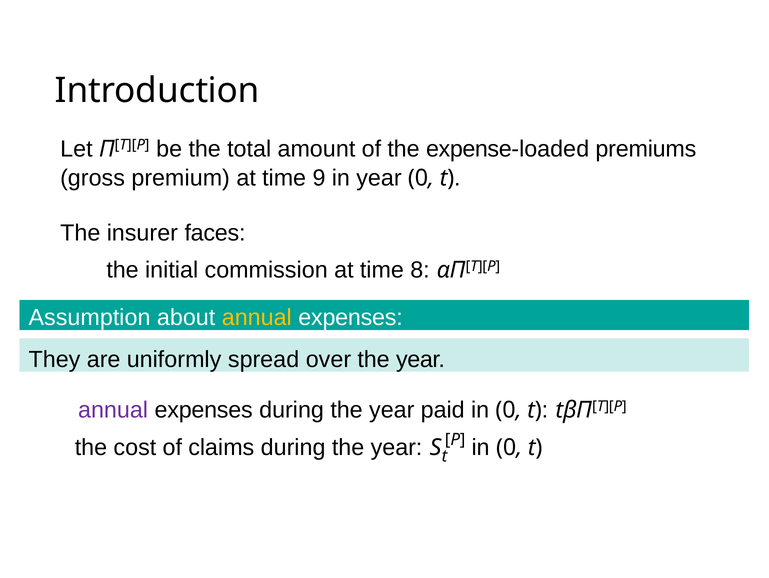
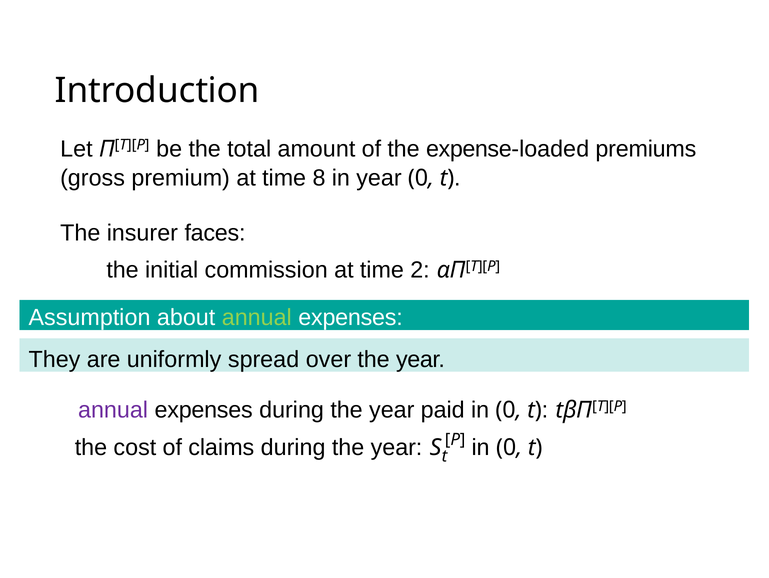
9: 9 -> 8 (319, 178)
8: 8 -> 2 (420, 270)
annual colour: yellow -> light green (257, 317)
